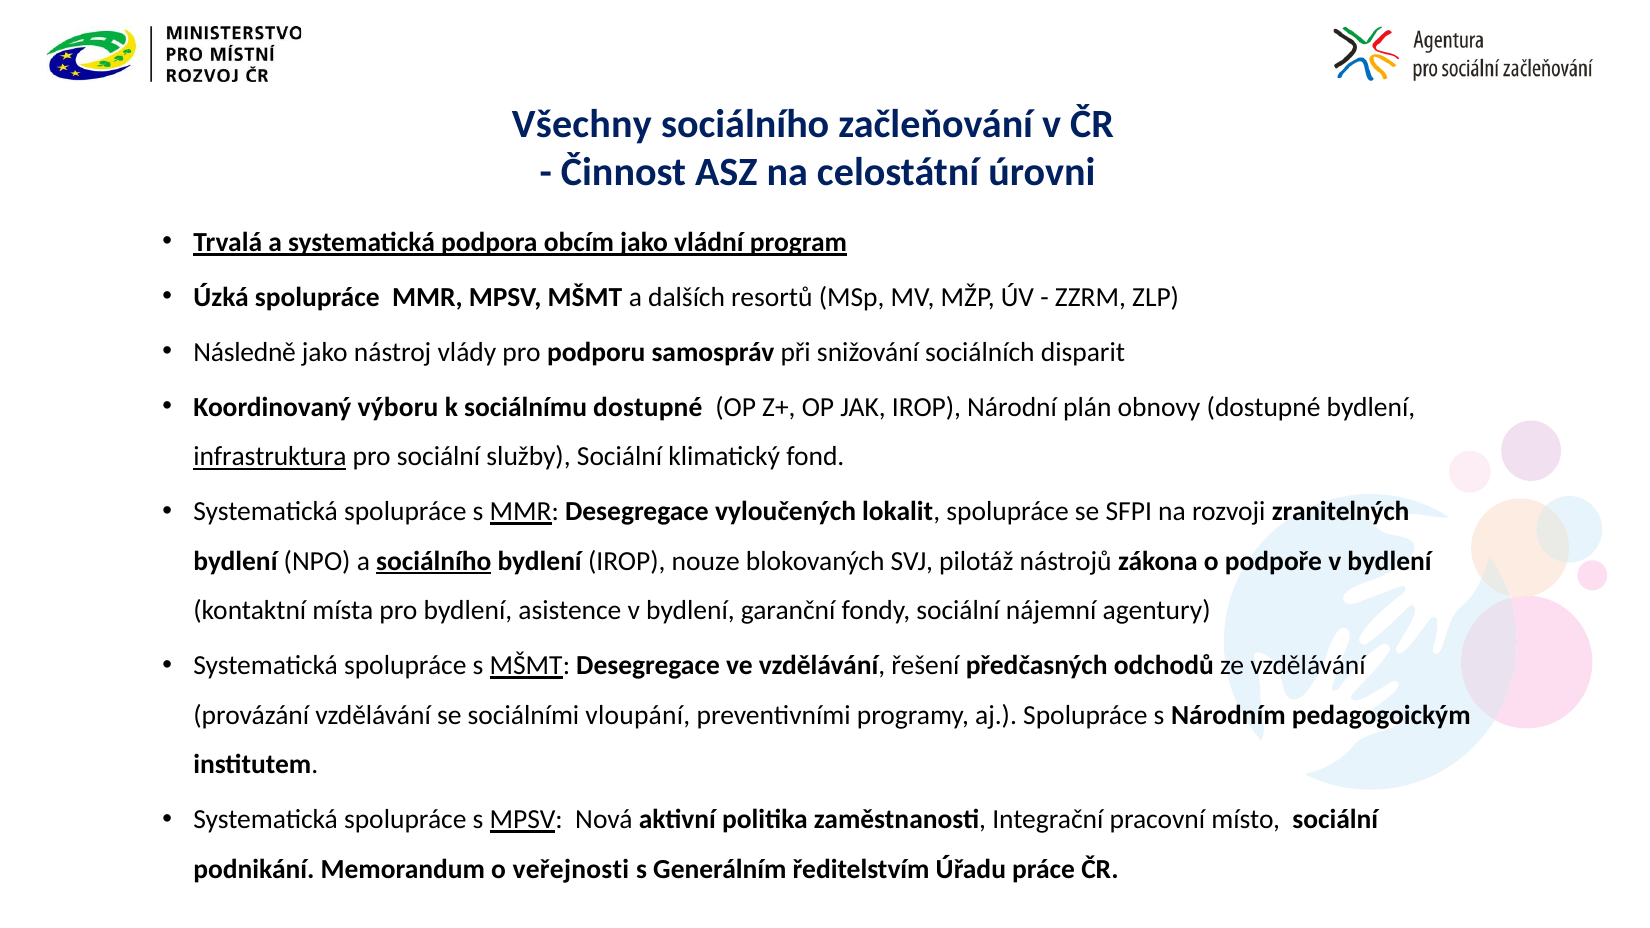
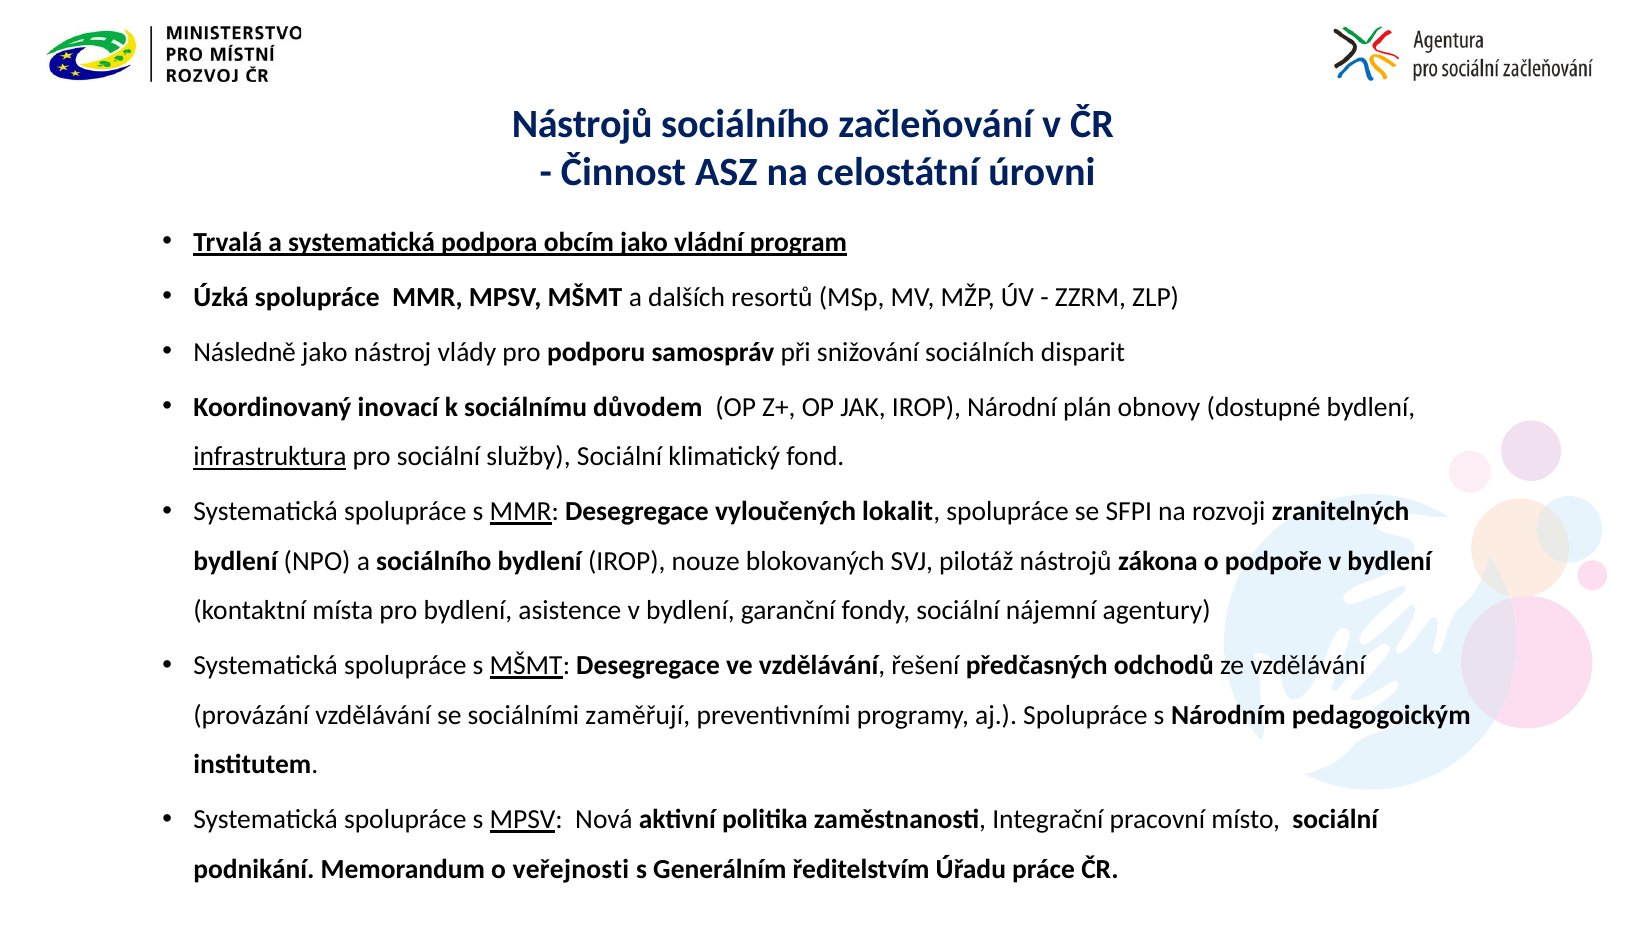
Všechny: Všechny -> Nástrojů (582, 125)
výboru: výboru -> inovací (398, 407)
sociálnímu dostupné: dostupné -> důvodem (648, 407)
sociálního underline: present -> none (434, 561)
vloupání: vloupání -> zaměřují (638, 715)
